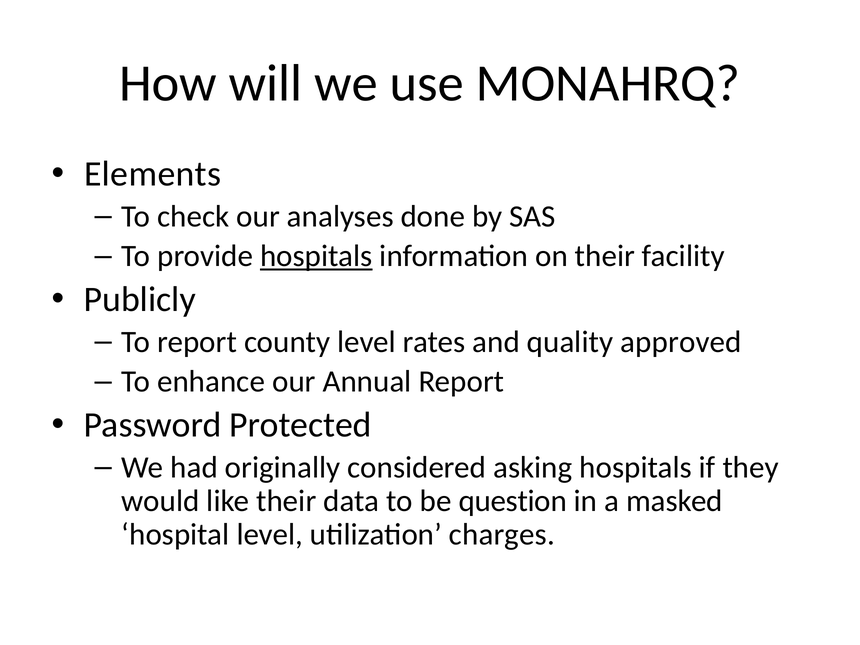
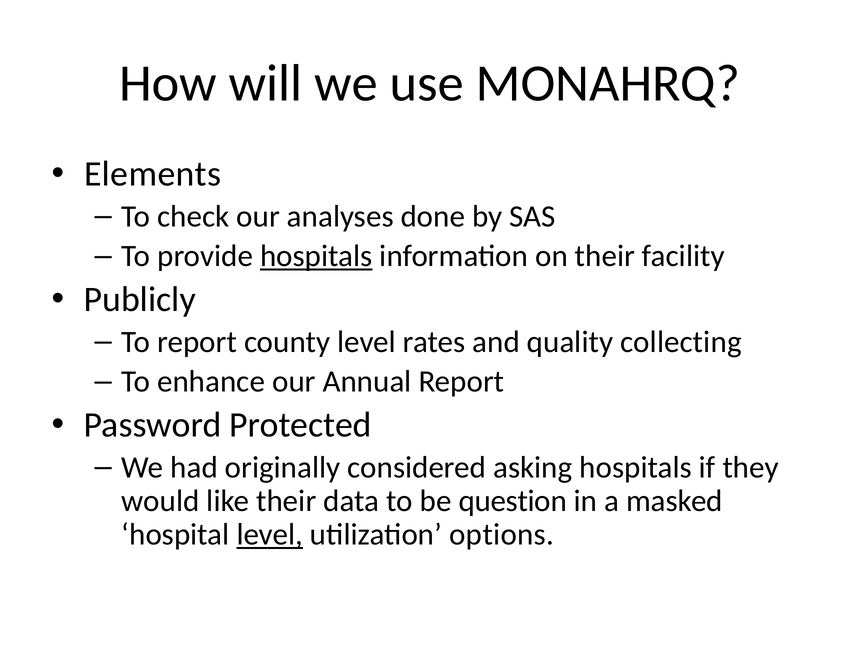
approved: approved -> collecting (681, 342)
level underline: none -> present (270, 535)
charges: charges -> options (502, 535)
